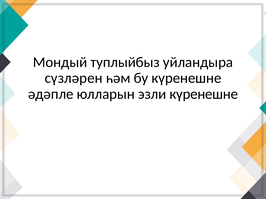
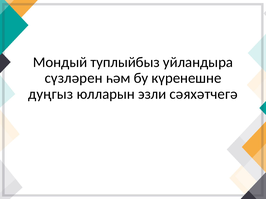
әдәпле: әдәпле -> дуңгыз (51, 94)
эзли күренешне: күренешне -> сәяхәтчегә (204, 94)
